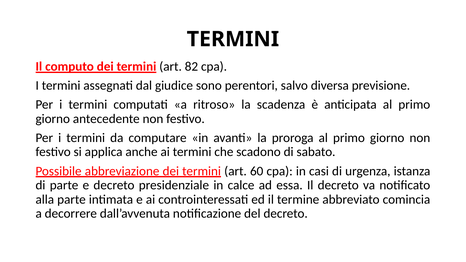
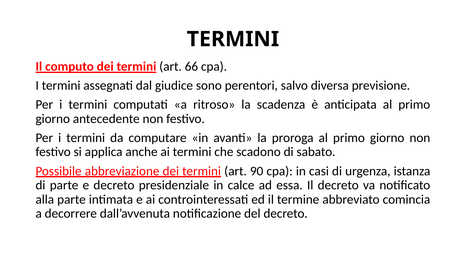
82: 82 -> 66 (191, 67)
60: 60 -> 90 (257, 171)
